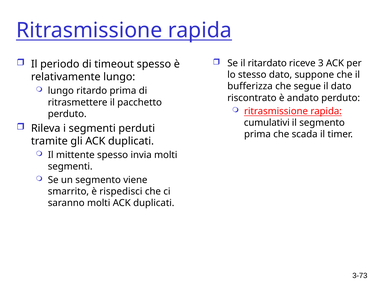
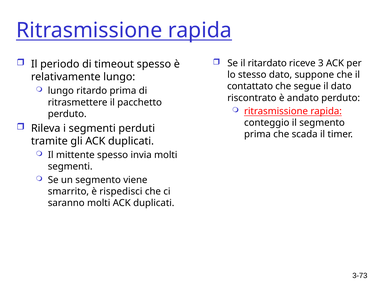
bufferizza: bufferizza -> contattato (250, 86)
cumulativi: cumulativi -> conteggio (267, 123)
